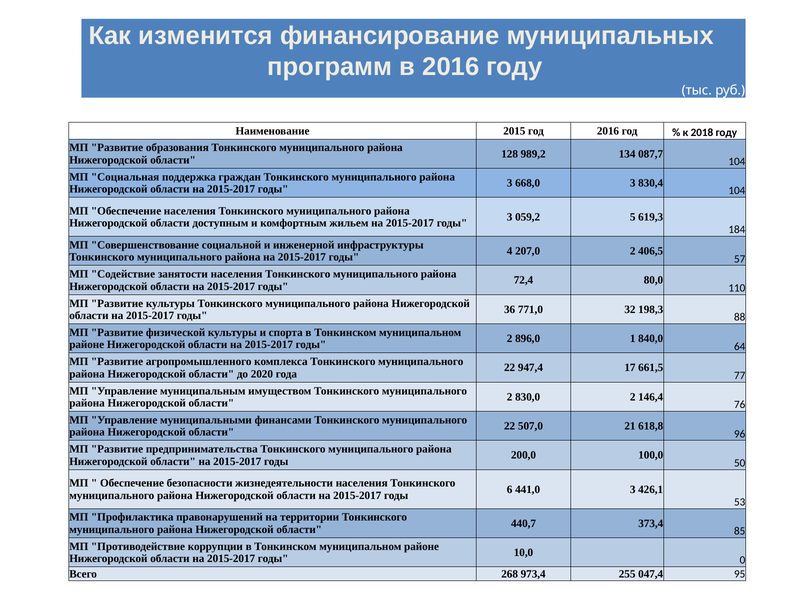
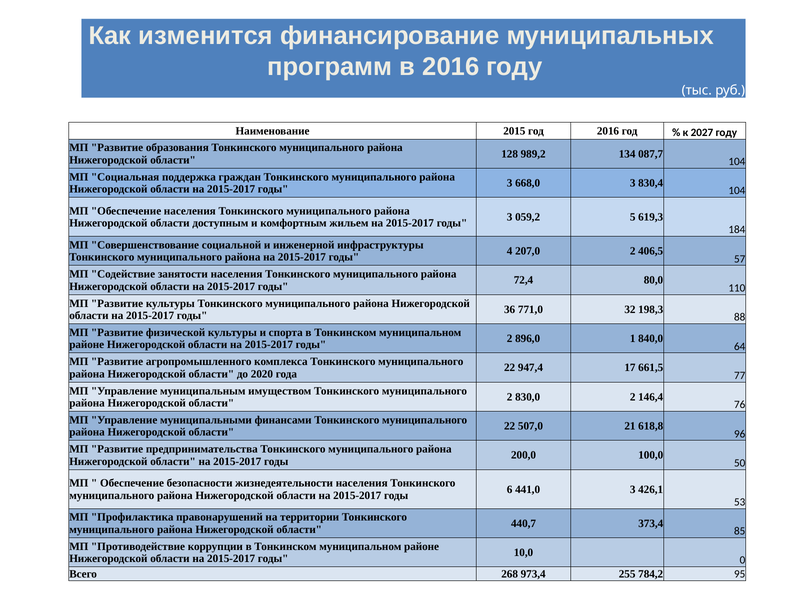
2018: 2018 -> 2027 (702, 132)
047,4: 047,4 -> 784,2 (651, 574)
